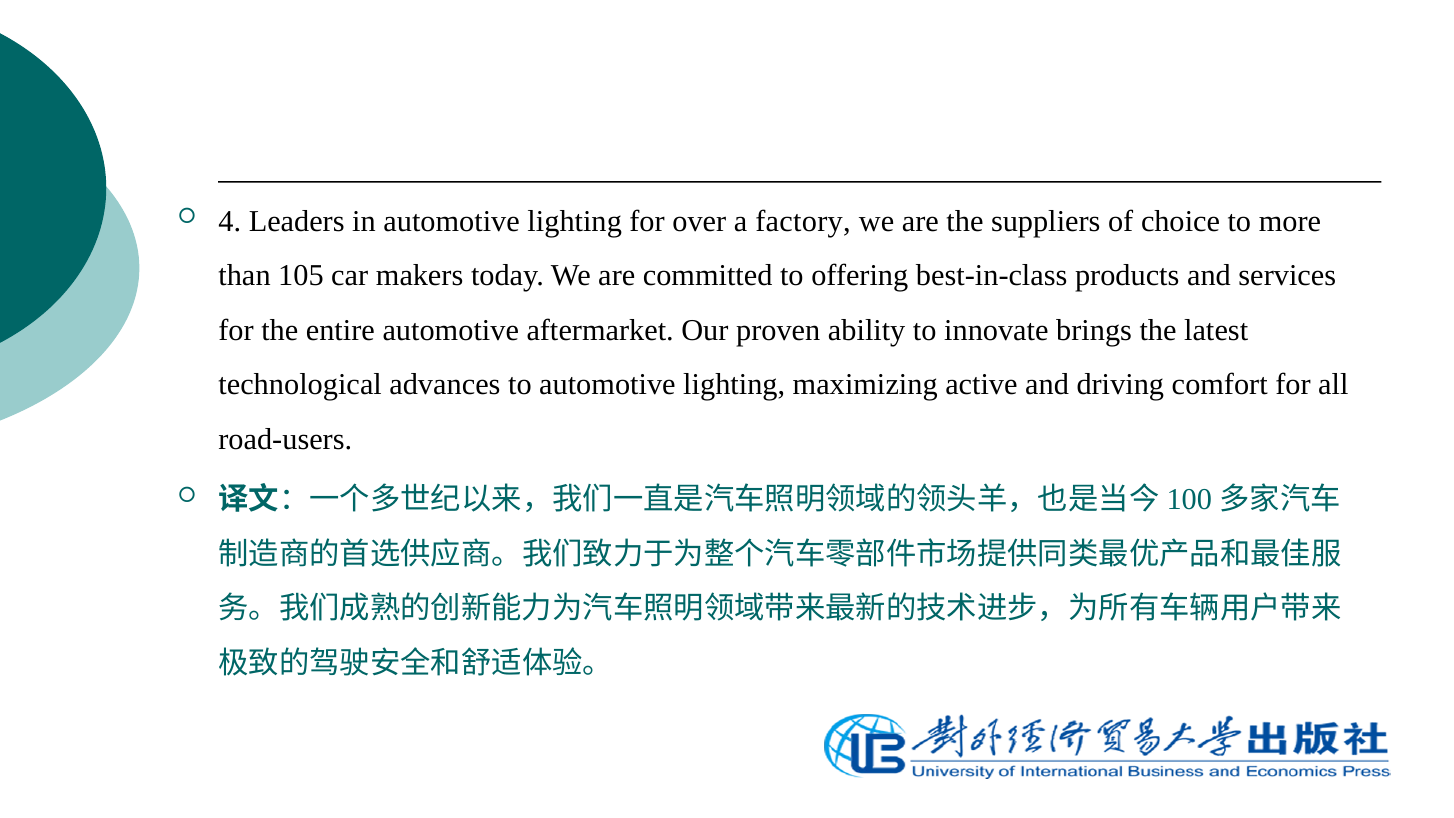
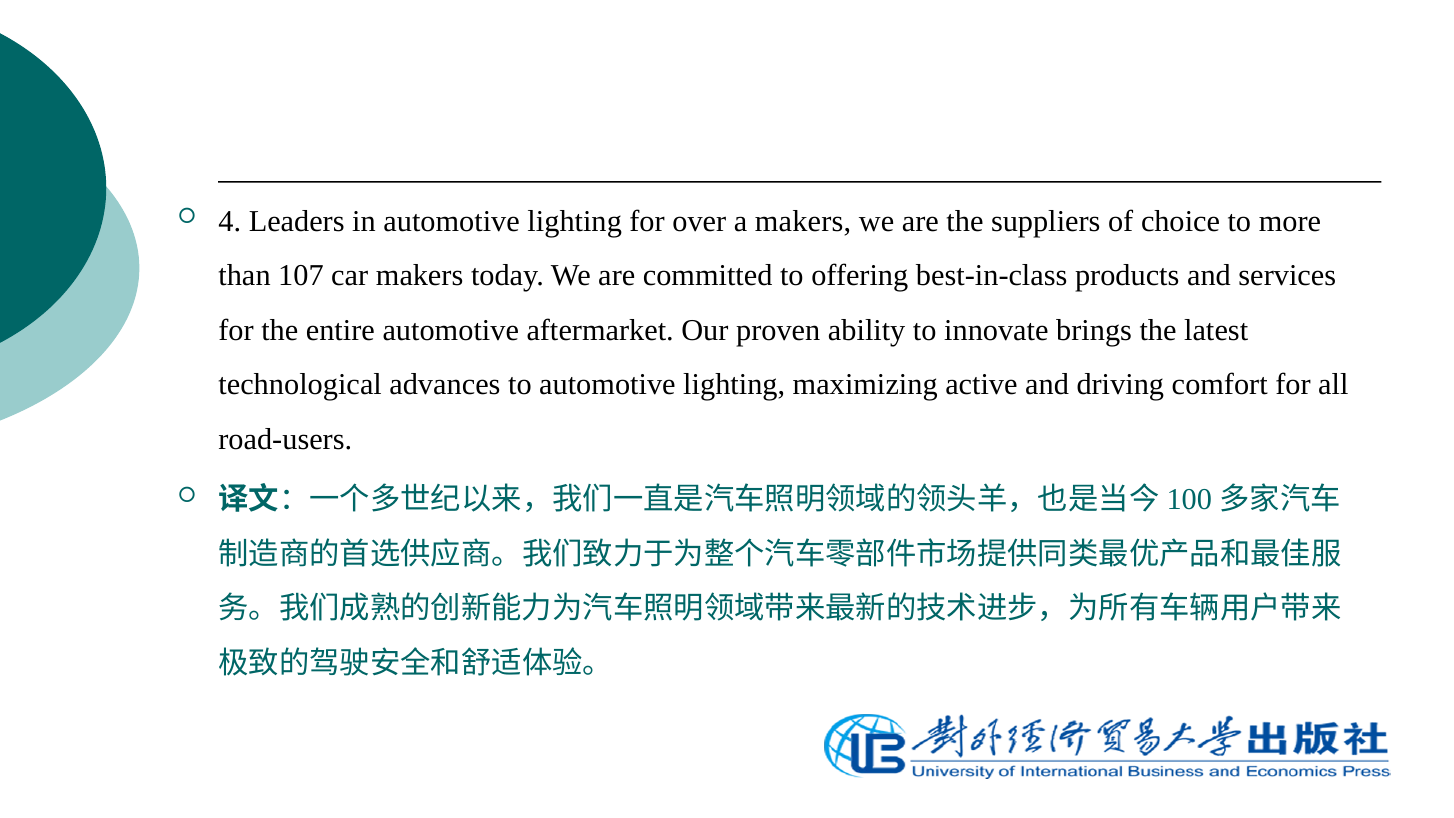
a factory: factory -> makers (803, 221)
105: 105 -> 107 (301, 275)
